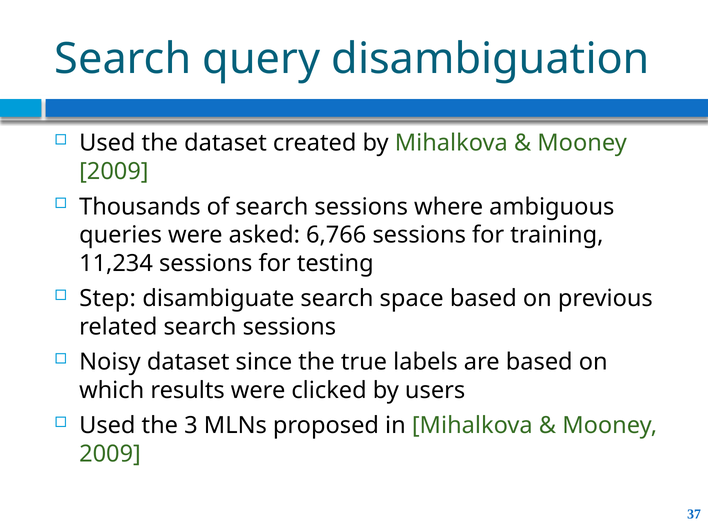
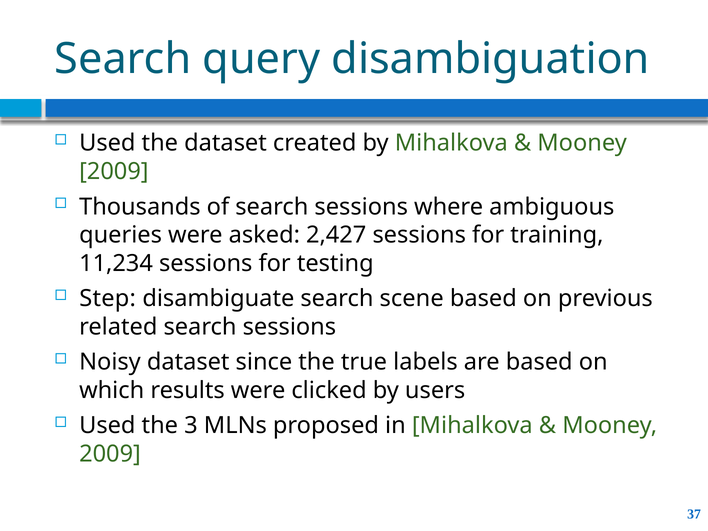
6,766: 6,766 -> 2,427 (336, 235)
space: space -> scene (412, 299)
